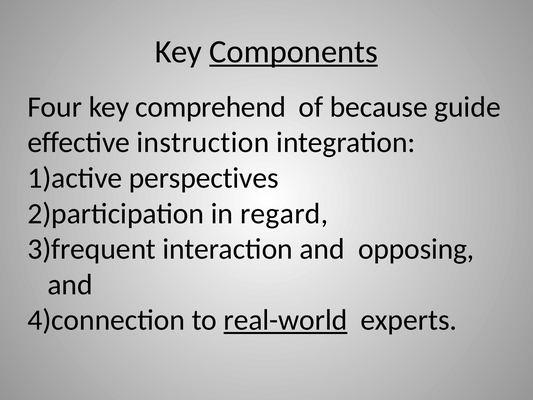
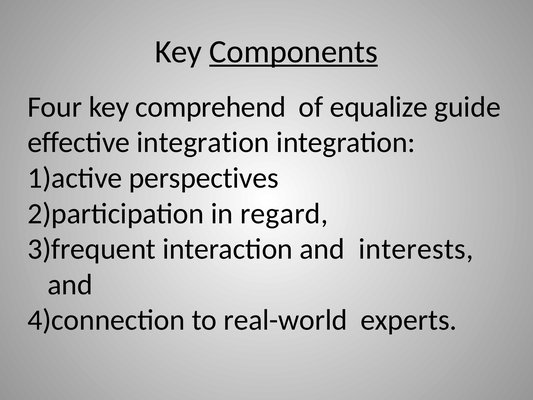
because: because -> equalize (379, 107)
effective instruction: instruction -> integration (203, 142)
opposing: opposing -> interests (416, 249)
real-world underline: present -> none (285, 320)
